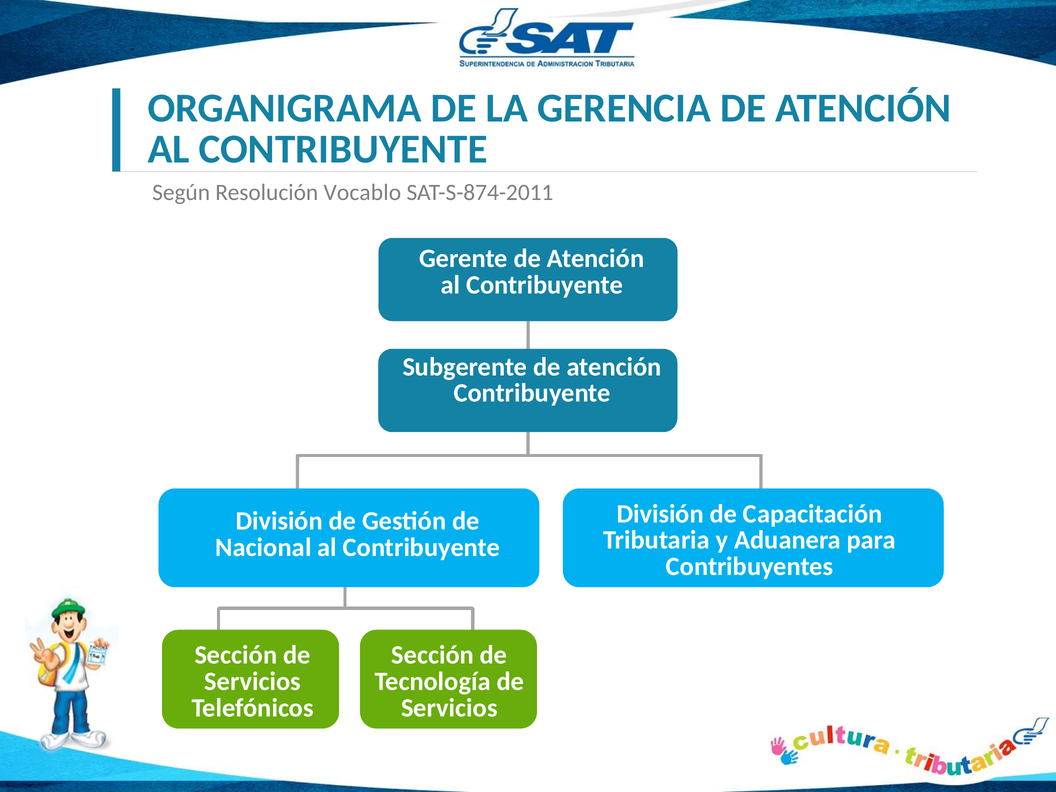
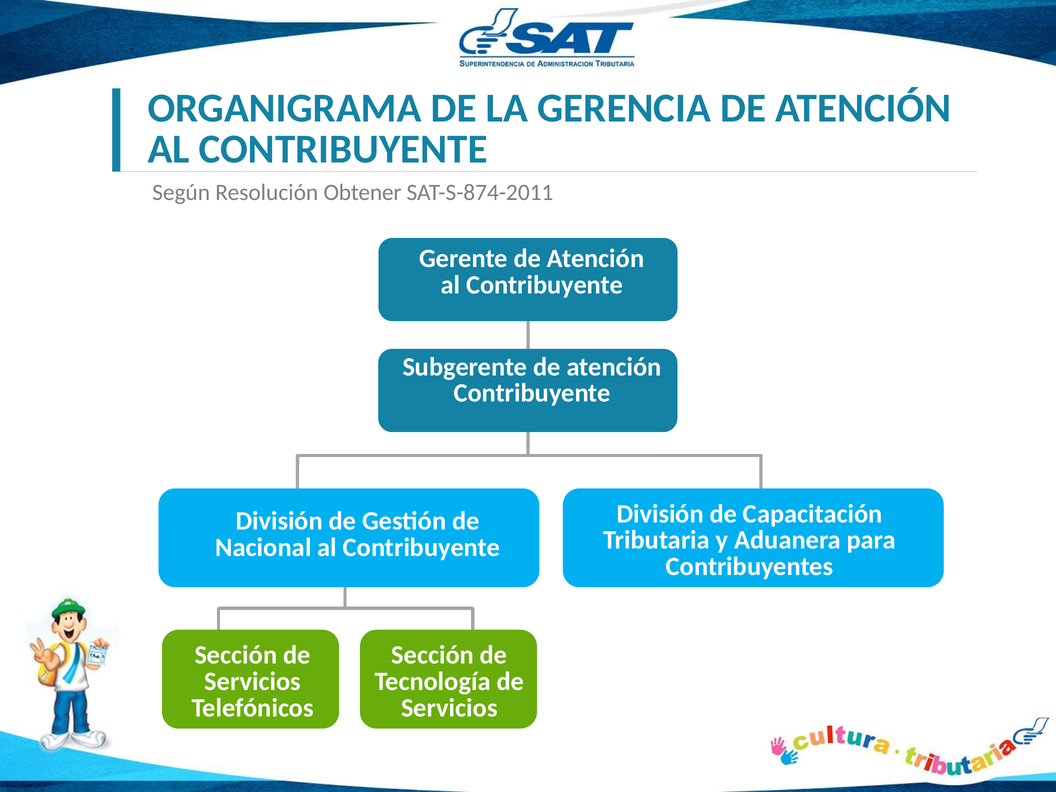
Vocablo: Vocablo -> Obtener (363, 193)
